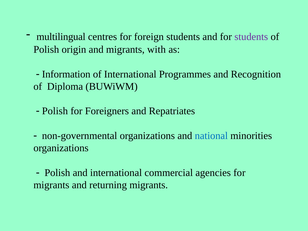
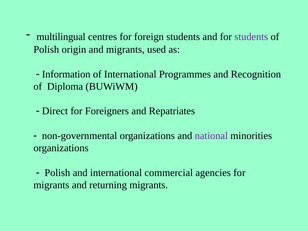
with: with -> used (157, 49)
Polish: Polish -> Direct (55, 111)
national colour: blue -> purple (211, 136)
